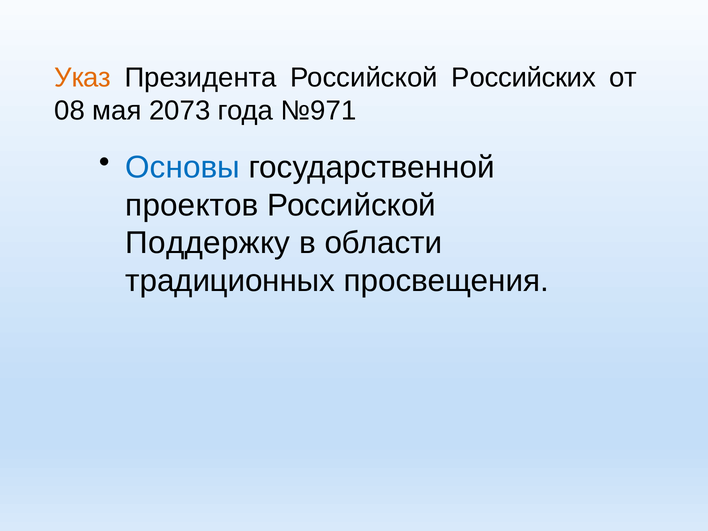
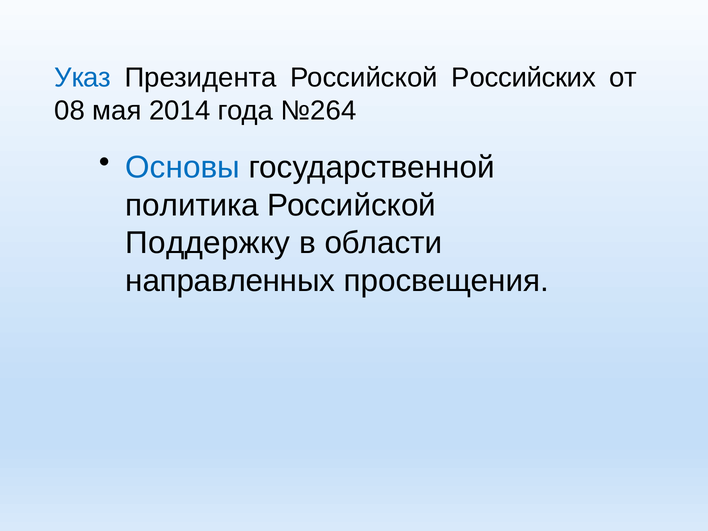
Указ colour: orange -> blue (83, 78)
2073: 2073 -> 2014 (180, 111)
№971: №971 -> №264 (319, 111)
проектов: проектов -> политика (192, 205)
традиционных: традиционных -> направленных (230, 281)
